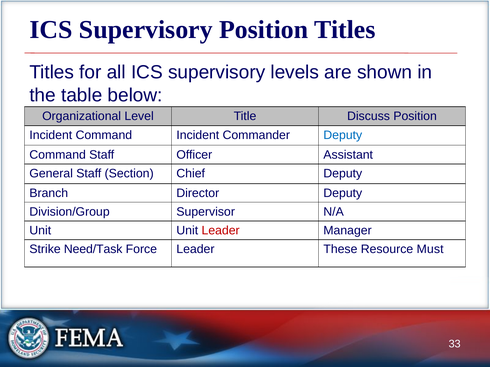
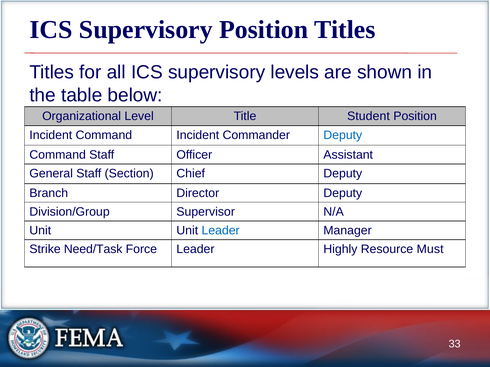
Discuss: Discuss -> Student (368, 116)
Leader colour: red -> blue (221, 231)
These: These -> Highly (340, 249)
